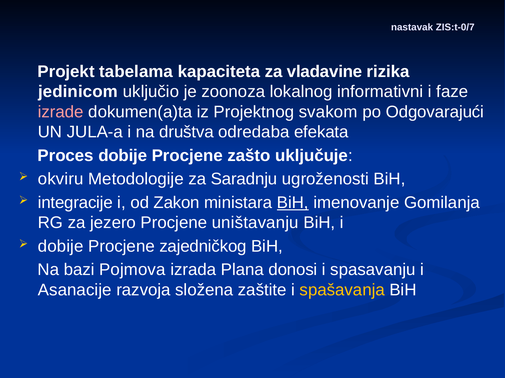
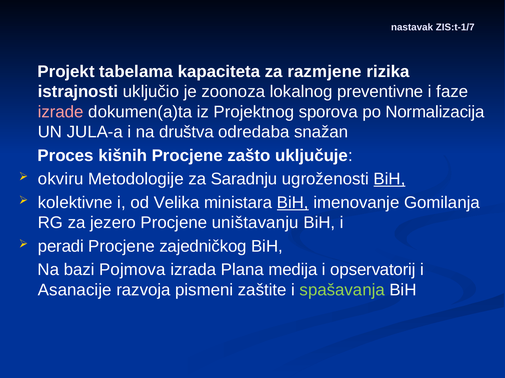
ZIS:t-0/7: ZIS:t-0/7 -> ZIS:t-1/7 (455, 27)
vladavine: vladavine -> razmjene (324, 72)
jedinicom: jedinicom -> istrajnosti (78, 92)
informativni: informativni -> preventivne (380, 92)
svakom: svakom -> sporova (328, 112)
Odgovarajući: Odgovarajući -> Normalizacija (435, 112)
efekata: efekata -> snažan (321, 132)
Proces dobije: dobije -> kišnih (123, 156)
BiH underline: none -> present (390, 179)
integracije: integracije -> kolektivne (75, 203)
Zakon: Zakon -> Velika (177, 203)
dobije: dobije -> peradi (61, 247)
donosi: donosi -> medija (293, 270)
spasavanju: spasavanju -> opservatorij (373, 270)
složena: složena -> pismeni (204, 290)
spašavanja colour: yellow -> light green (342, 290)
